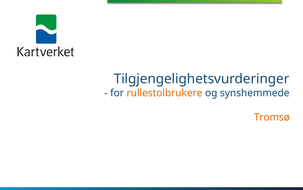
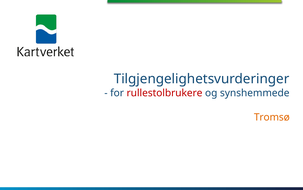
rullestolbrukere colour: orange -> red (165, 93)
